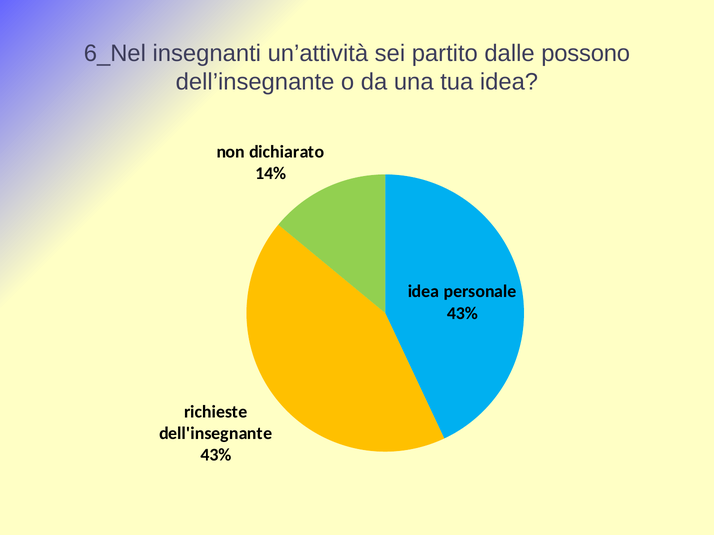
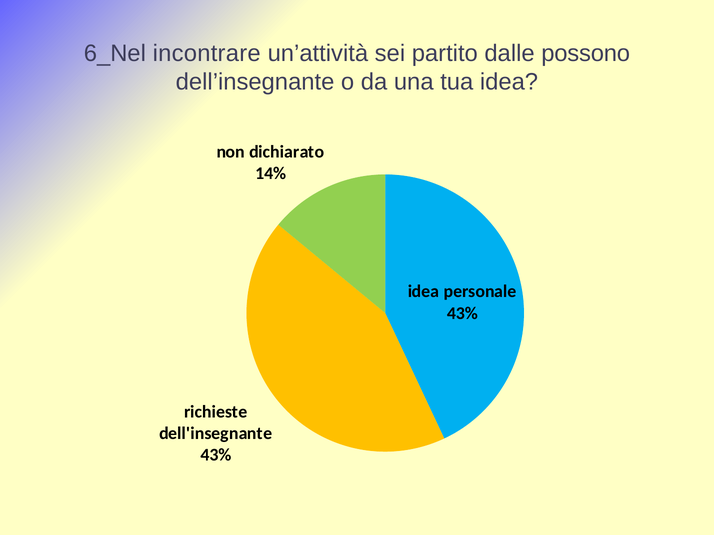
insegnanti: insegnanti -> incontrare (207, 53)
